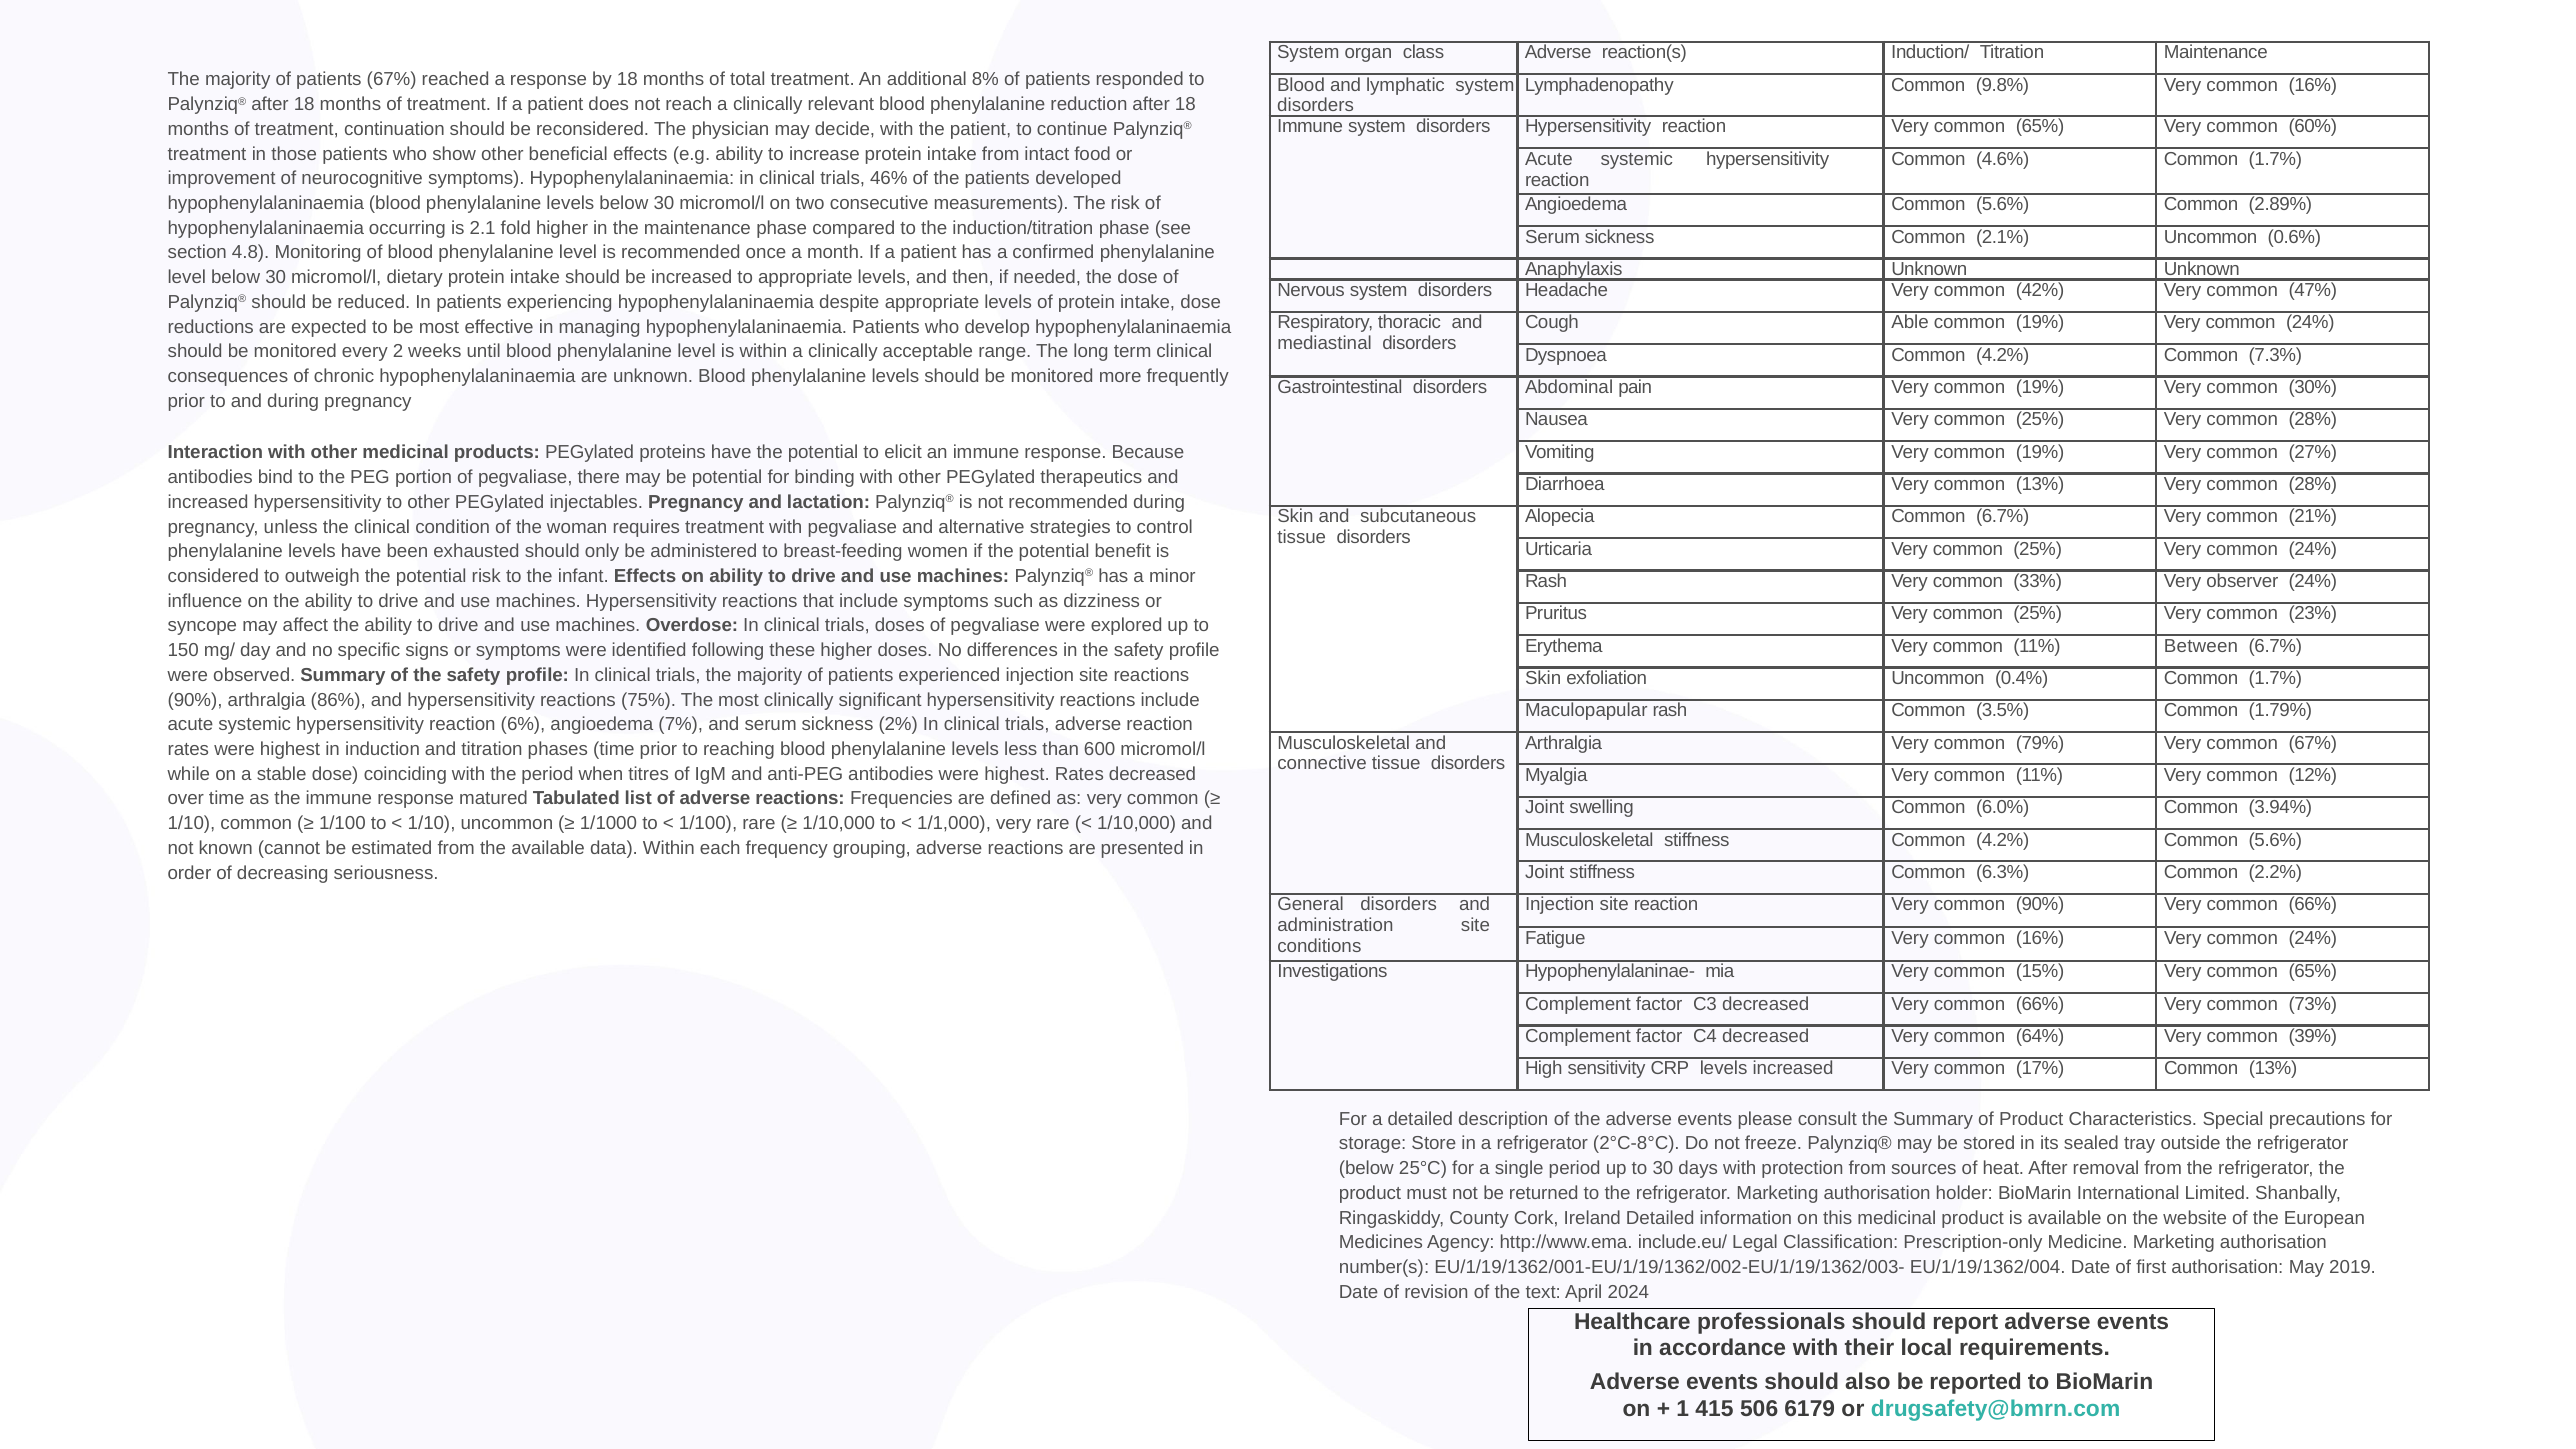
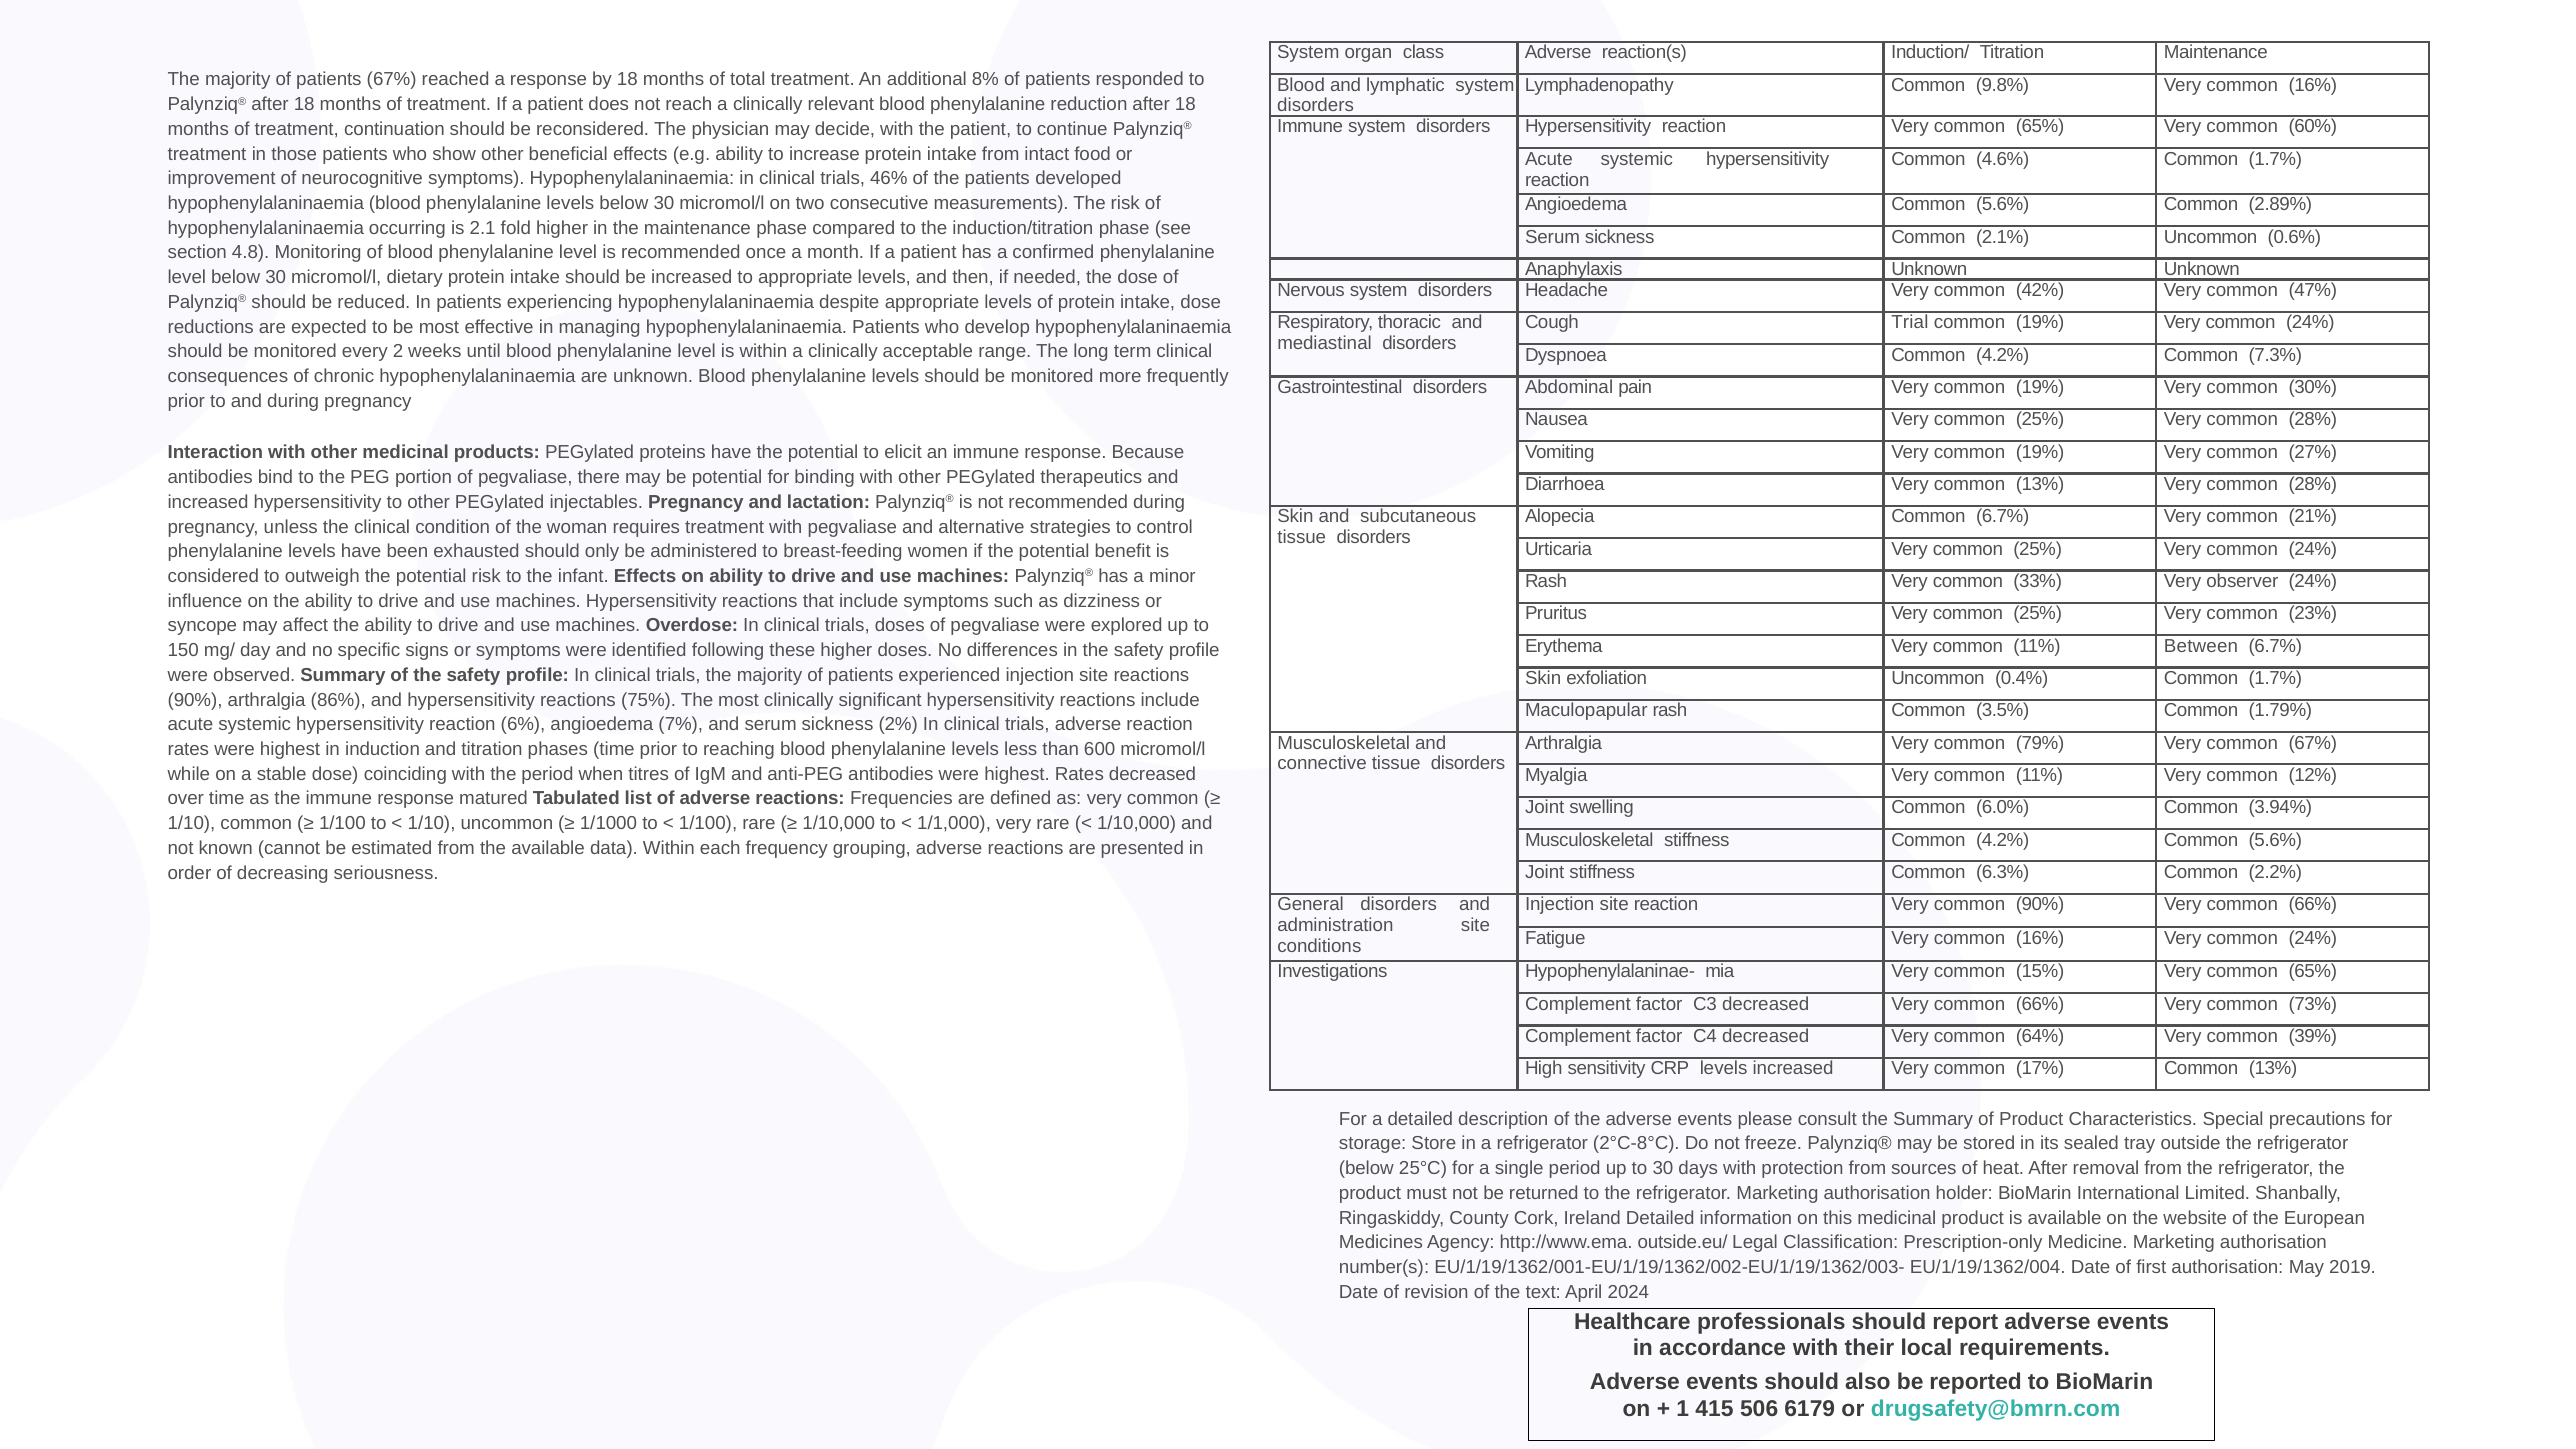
Able: Able -> Trial (1910, 323)
include.eu/: include.eu/ -> outside.eu/ (1683, 1243)
